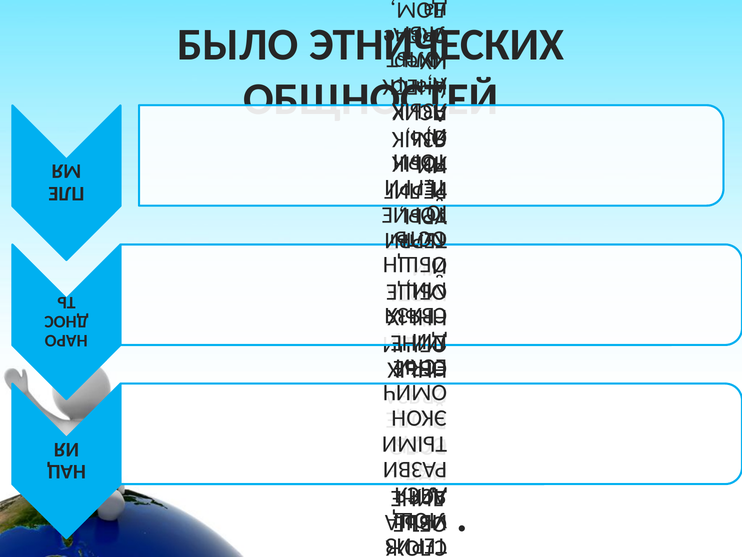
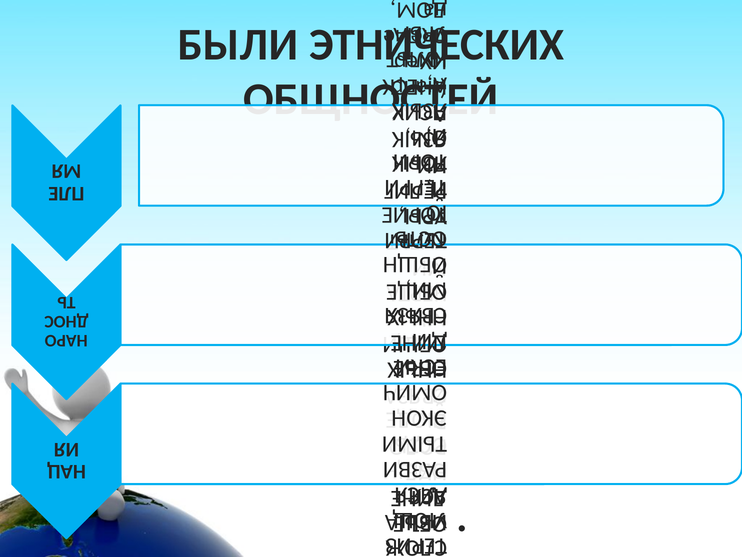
БЫЛО: БЫЛО -> БЫЛИ (238, 45)
